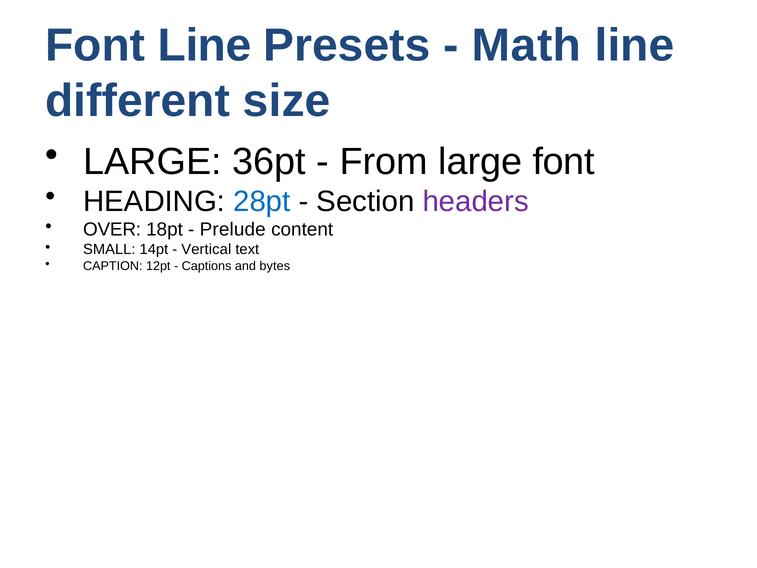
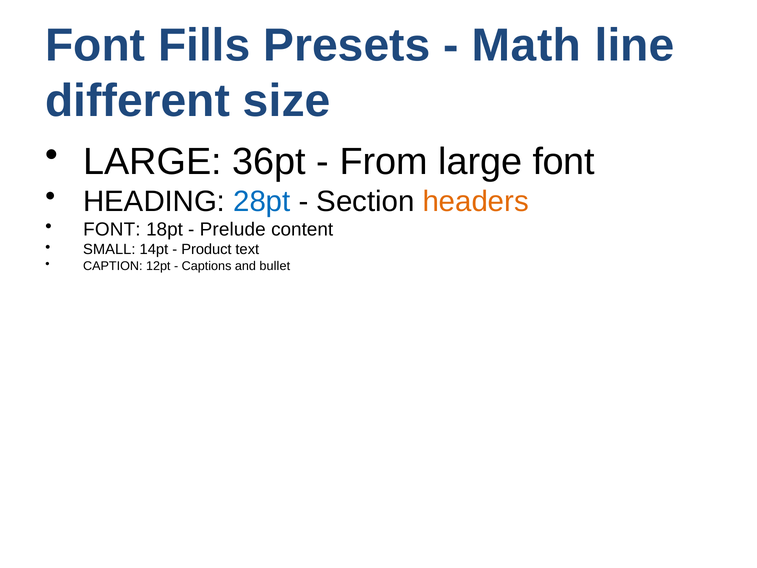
Font Line: Line -> Fills (204, 46)
headers colour: purple -> orange (476, 201)
OVER: OVER -> FONT (112, 230)
Vertical: Vertical -> Product (206, 250)
bytes: bytes -> bullet (275, 266)
